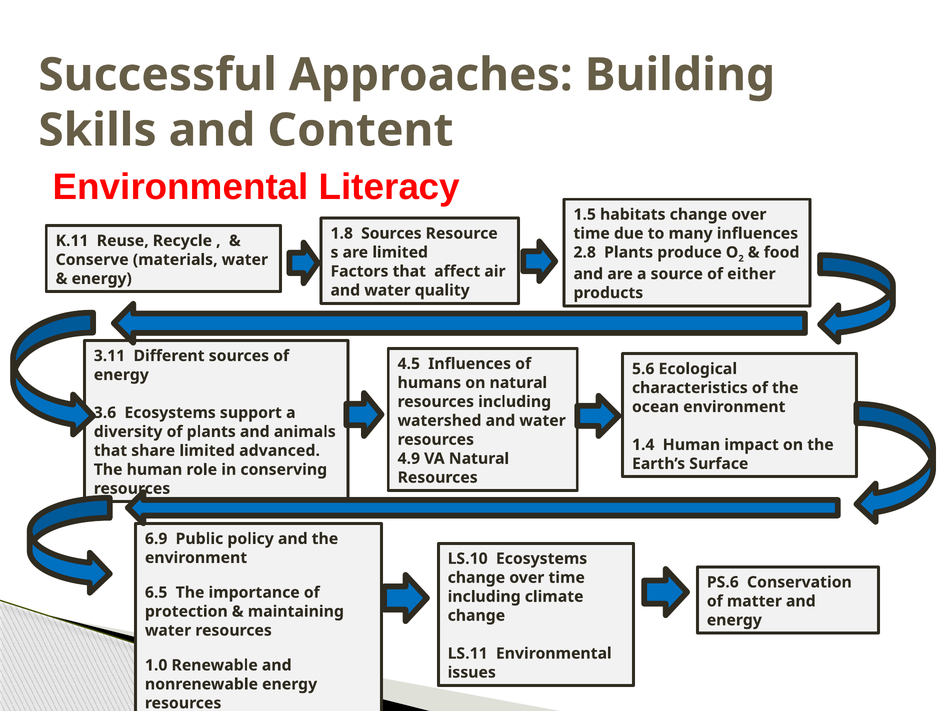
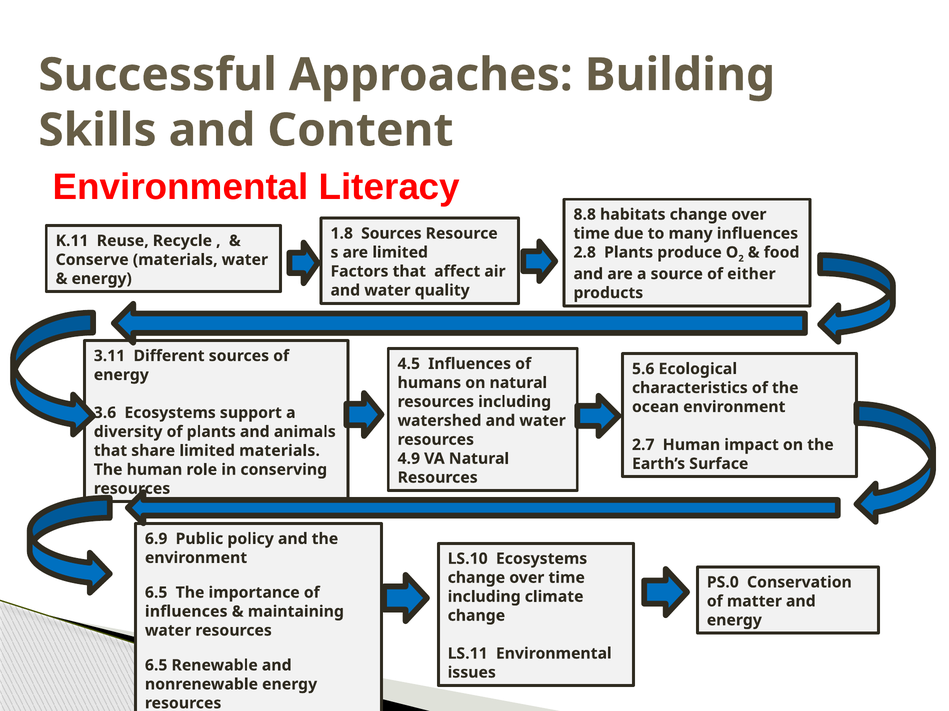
1.5: 1.5 -> 8.8 (585, 215)
1.4: 1.4 -> 2.7 (643, 445)
limited advanced: advanced -> materials (280, 451)
PS.6: PS.6 -> PS.0 (723, 583)
protection: protection -> influences (186, 612)
1.0: 1.0 -> 6.5 (156, 666)
